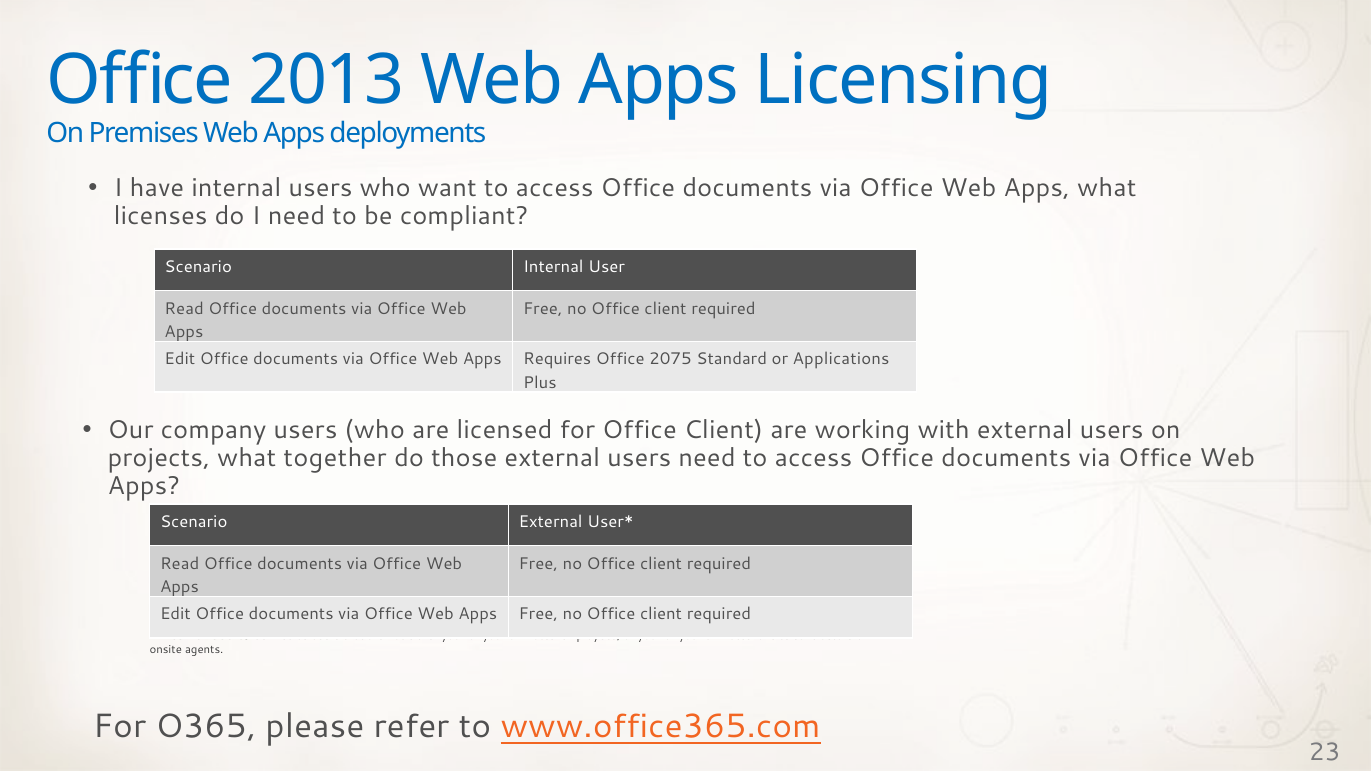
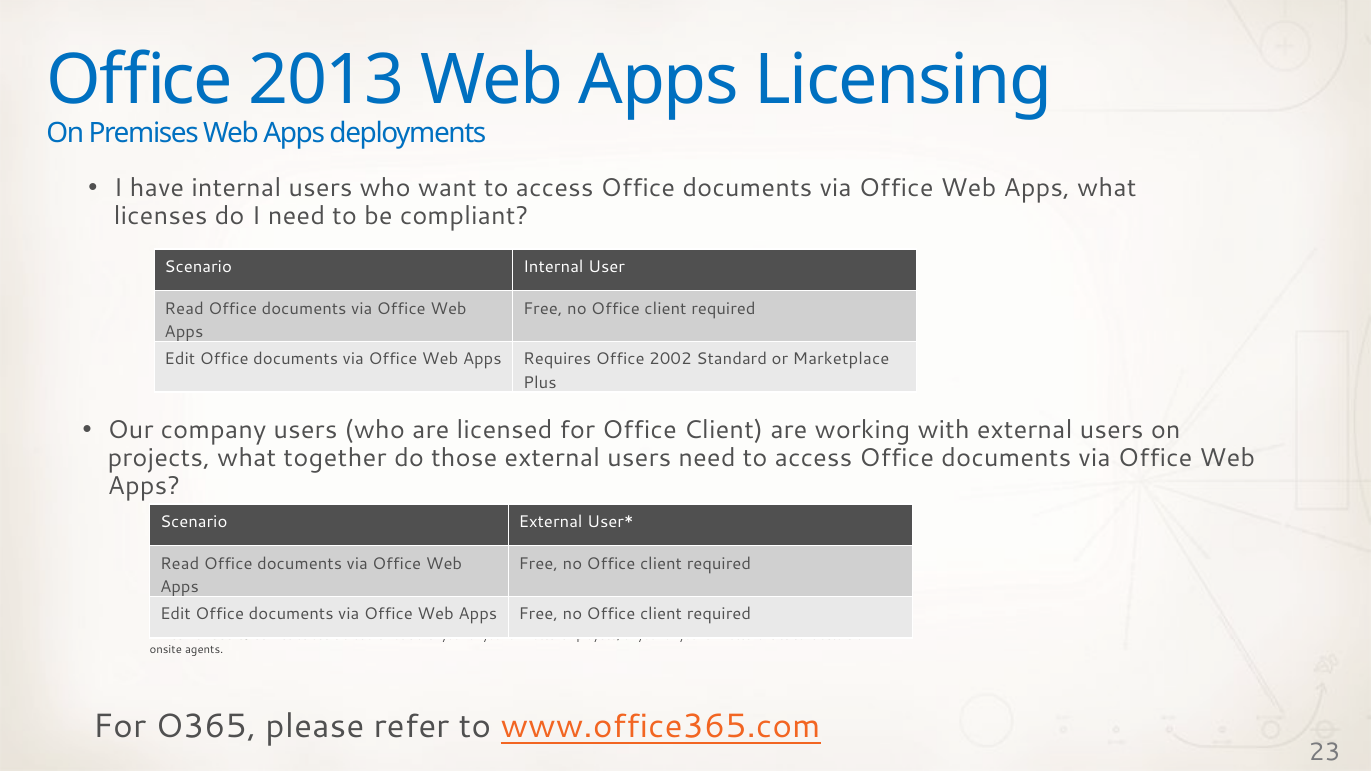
2075: 2075 -> 2002 (670, 359)
Applications: Applications -> Marketplace (841, 359)
